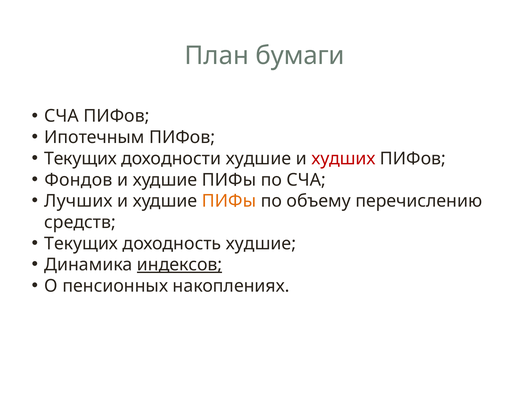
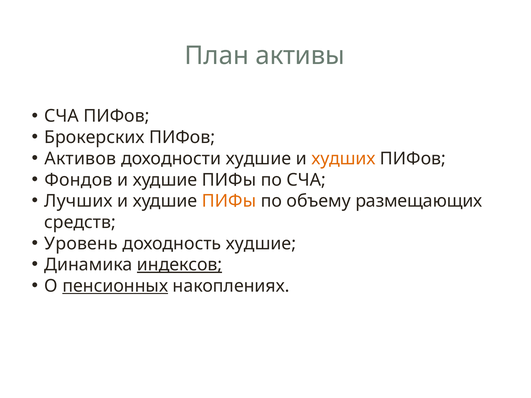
бумаги: бумаги -> активы (300, 56)
Ипотечным: Ипотечным -> Брокерских (94, 137)
Текущих: Текущих -> Активов (80, 159)
худших colour: red -> orange (343, 159)
перечислению: перечислению -> размещающих (419, 201)
Текущих: Текущих -> Уровень (81, 244)
пенсионных underline: none -> present (115, 286)
